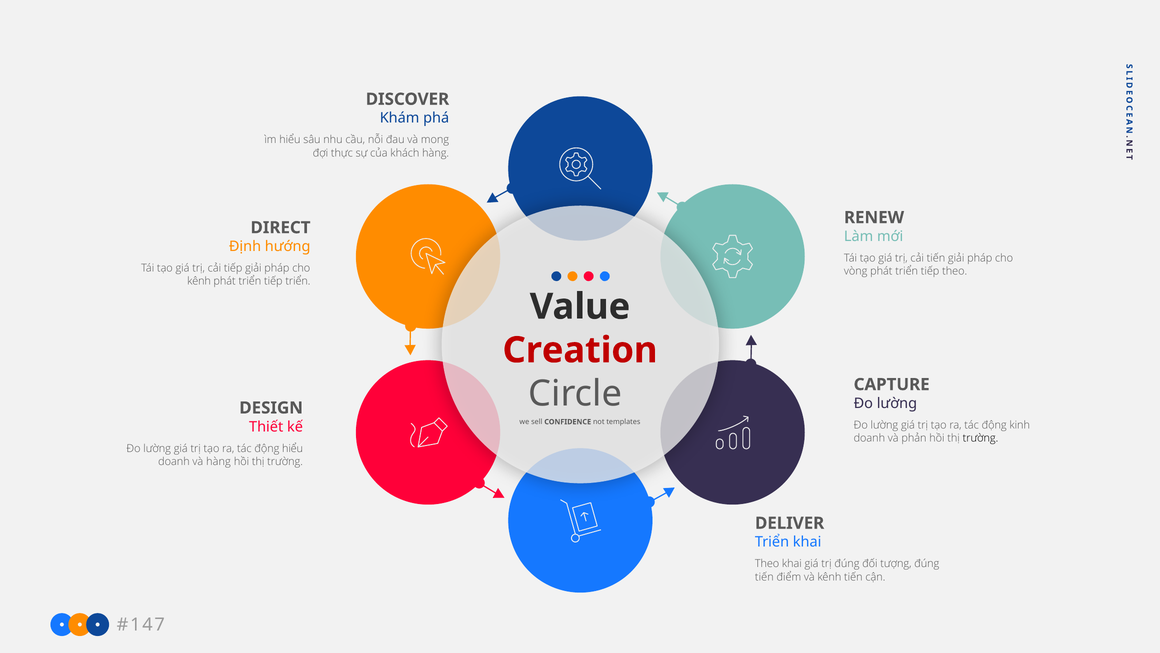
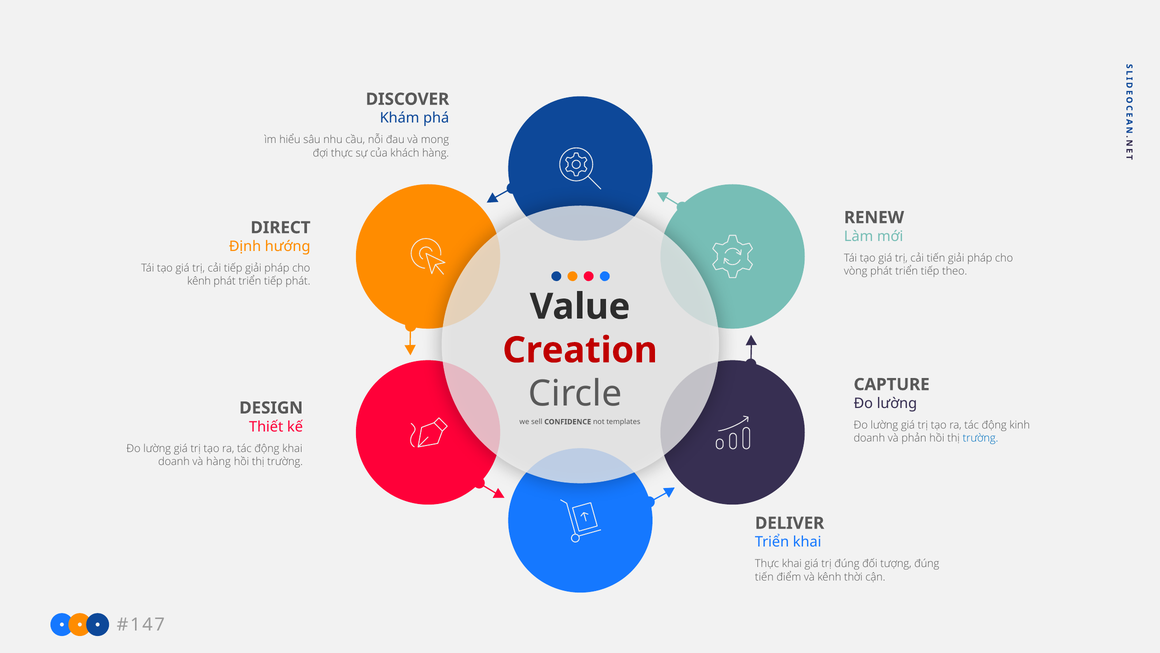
tiếp triển: triển -> phát (298, 281)
trường colour: black -> blue (980, 438)
động hiểu: hiểu -> khai (292, 448)
Theo: Theo -> Thực (767, 563)
kênh tiến: tiến -> thời (853, 576)
